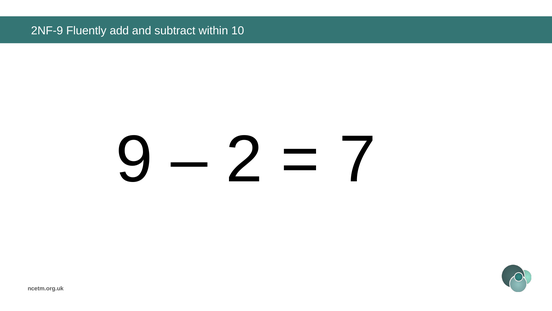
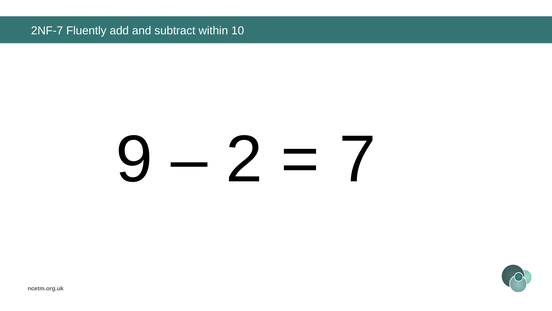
2NF-9: 2NF-9 -> 2NF-7 (47, 31)
